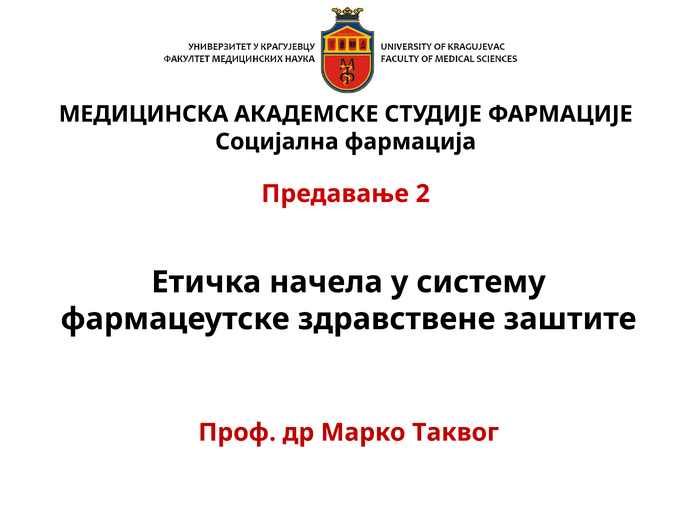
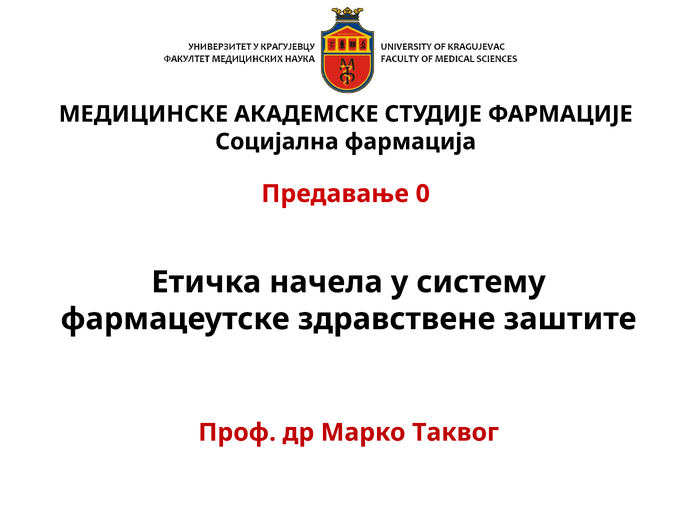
МЕДИЦИНСКА: МЕДИЦИНСКА -> МЕДИЦИНСКЕ (143, 114)
2: 2 -> 0 (423, 194)
